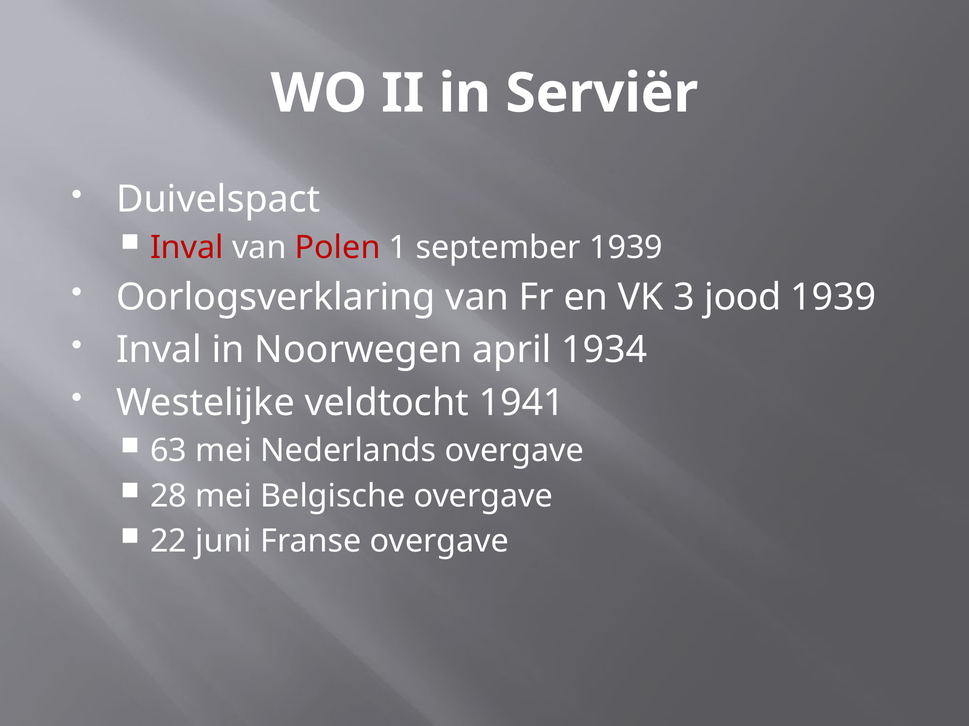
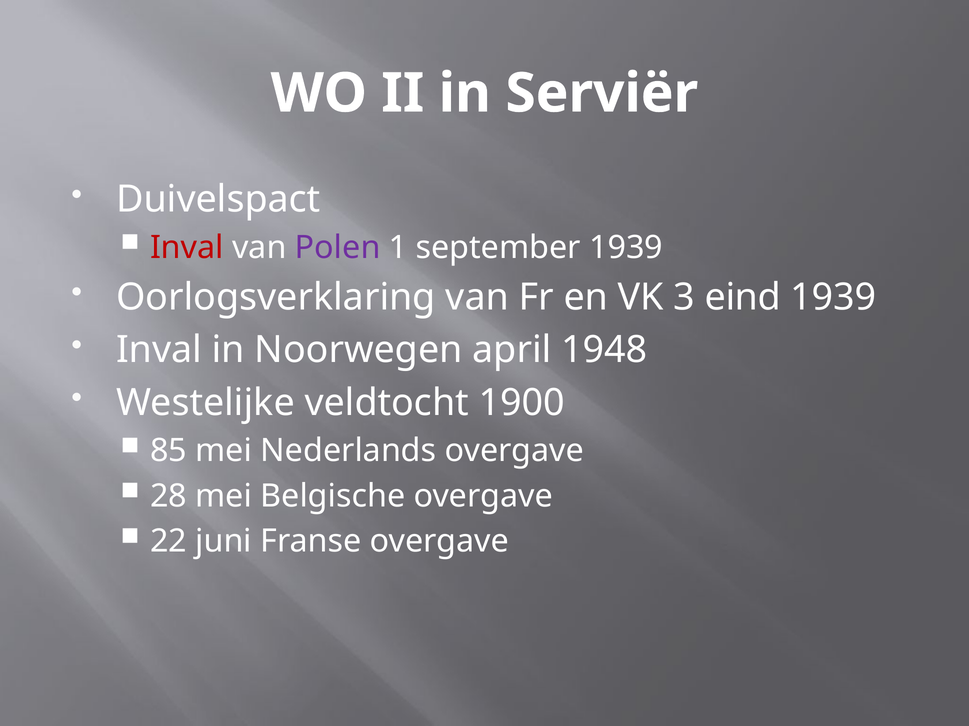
Polen colour: red -> purple (338, 248)
jood: jood -> eind (743, 298)
1934: 1934 -> 1948 (604, 350)
1941: 1941 -> 1900 (522, 403)
63: 63 -> 85 (169, 451)
